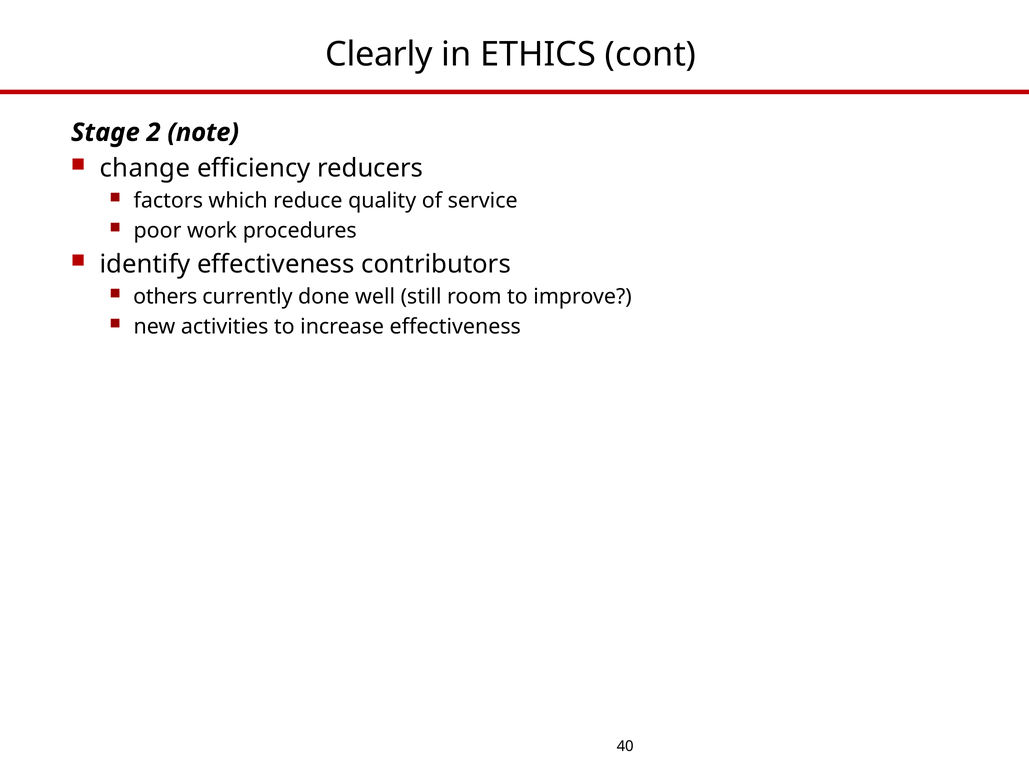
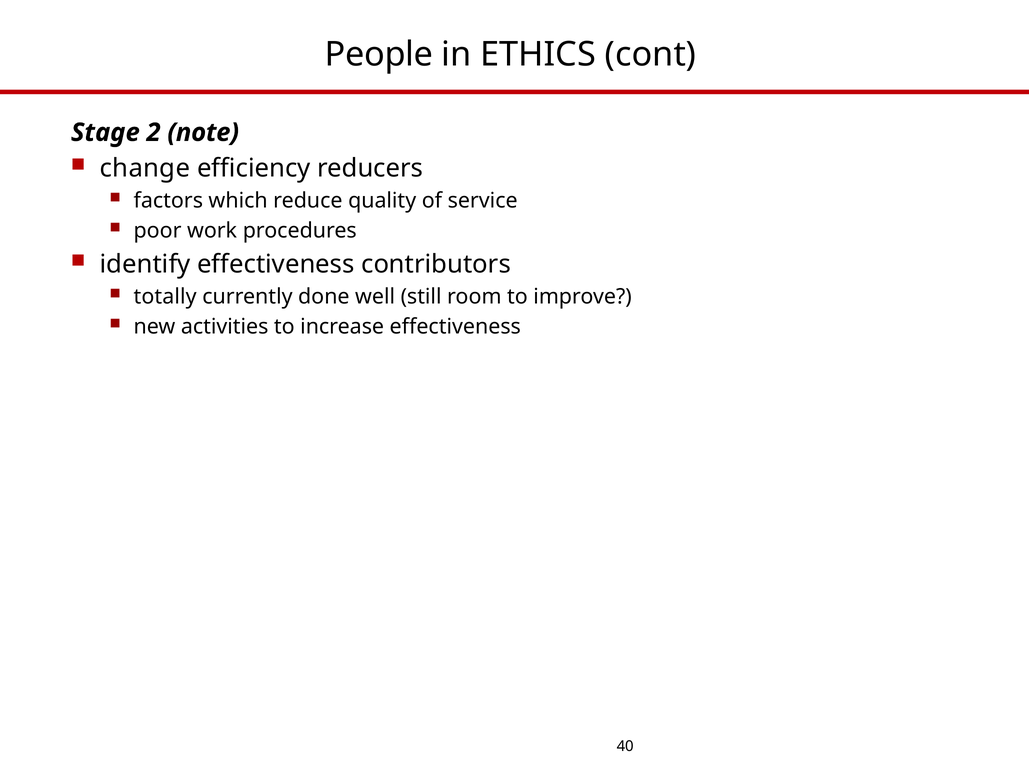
Clearly: Clearly -> People (379, 55)
others: others -> totally (165, 297)
